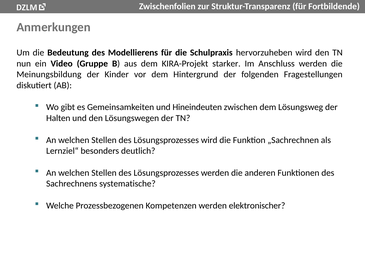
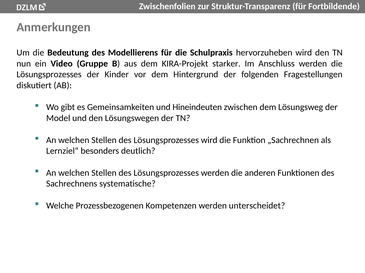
Meinungsbildung: Meinungsbildung -> Lösungsprozesses (49, 75)
Halten: Halten -> Model (58, 118)
elektronischer: elektronischer -> unterscheidet (257, 206)
